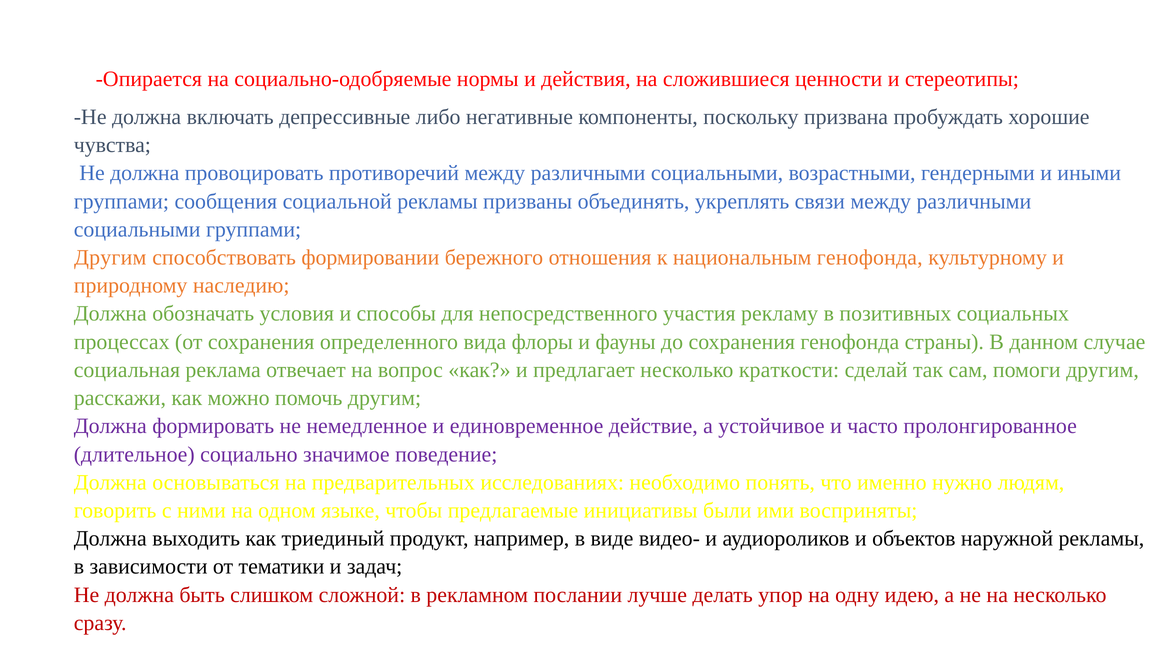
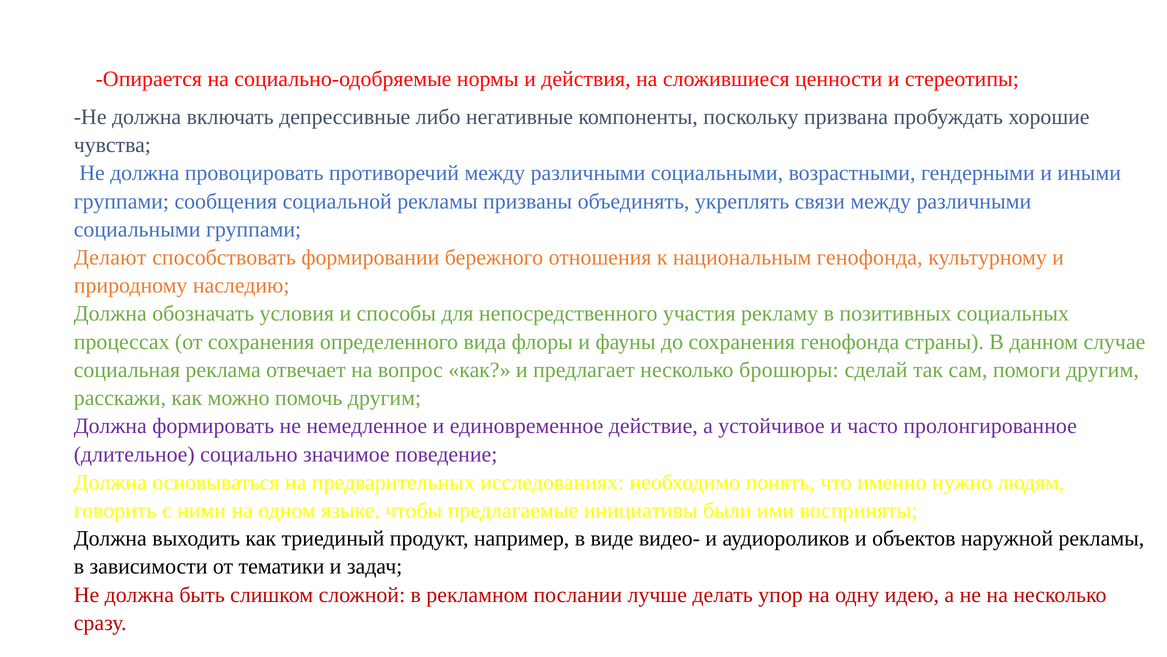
Другим: Другим -> Делают (110, 257)
краткости: краткости -> брошюры (789, 370)
